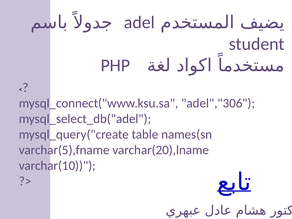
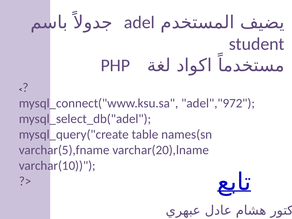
adel","306: adel","306 -> adel","972 (218, 103)
